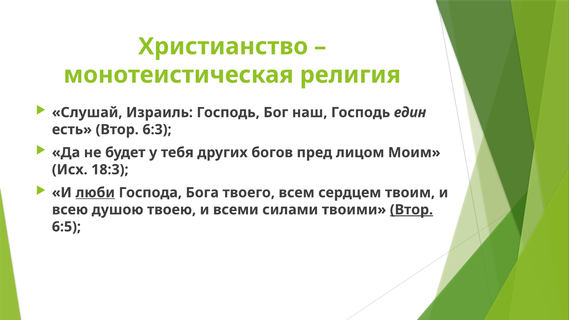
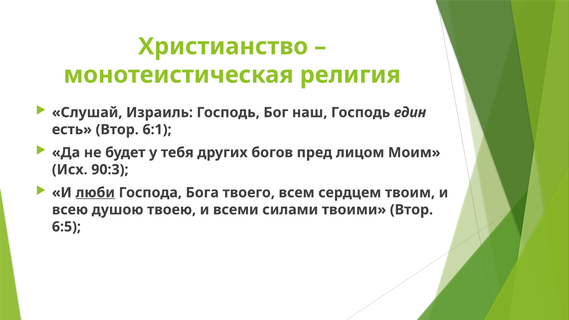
6:3: 6:3 -> 6:1 (157, 130)
18:3: 18:3 -> 90:3 (110, 170)
Втор underline: present -> none (411, 210)
